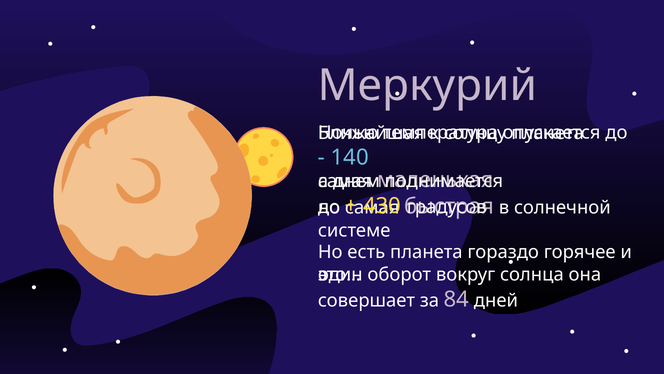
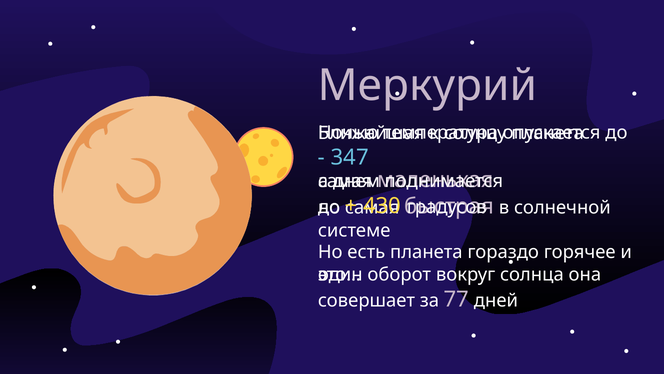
140: 140 -> 347 (350, 157)
84: 84 -> 77 (456, 299)
